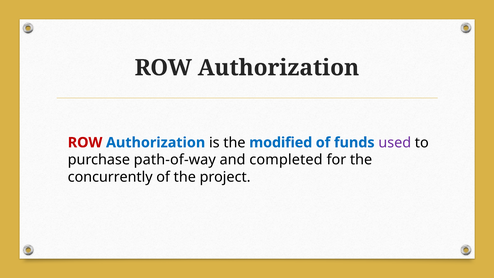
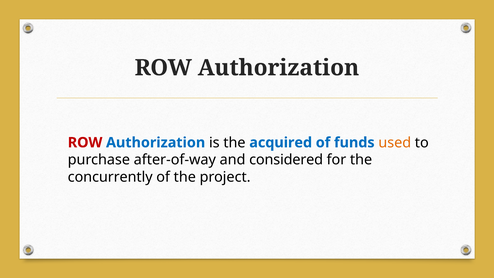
modified: modified -> acquired (281, 143)
used colour: purple -> orange (395, 143)
path-of-way: path-of-way -> after-of-way (175, 160)
completed: completed -> considered (286, 160)
